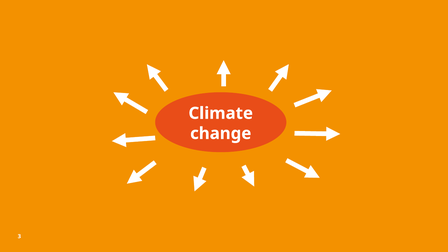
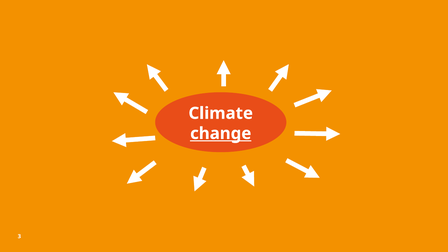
change underline: none -> present (221, 133)
